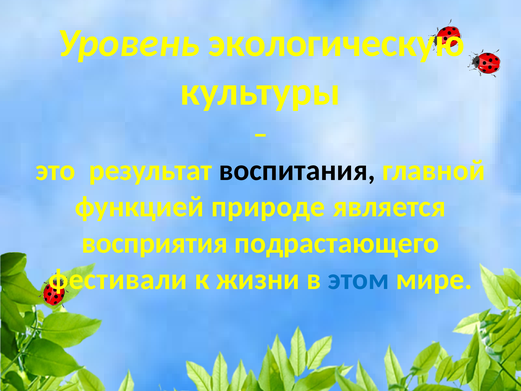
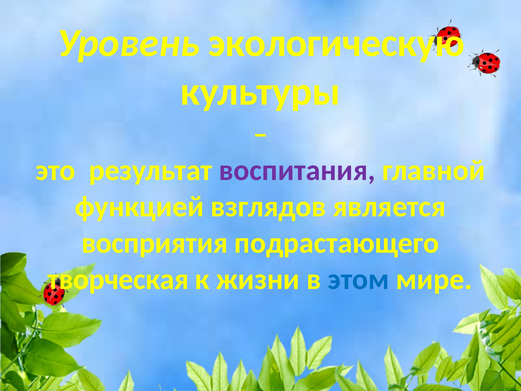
воспитания colour: black -> purple (297, 170)
природе: природе -> взглядов (268, 206)
фестивали: фестивали -> творчеcкая (118, 279)
